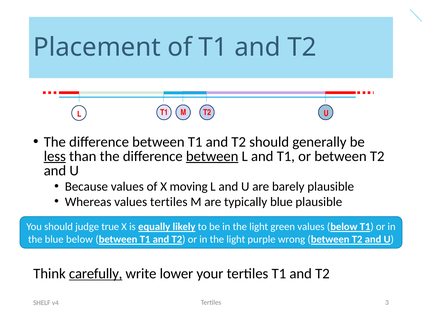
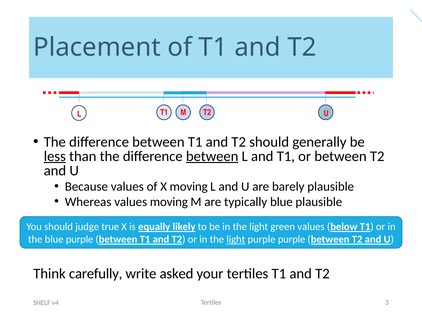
values tertiles: tertiles -> moving (169, 201)
blue below: below -> purple (80, 239)
light underline: none -> present (236, 239)
purple wrong: wrong -> purple (292, 239)
carefully underline: present -> none (96, 273)
lower: lower -> asked (177, 273)
